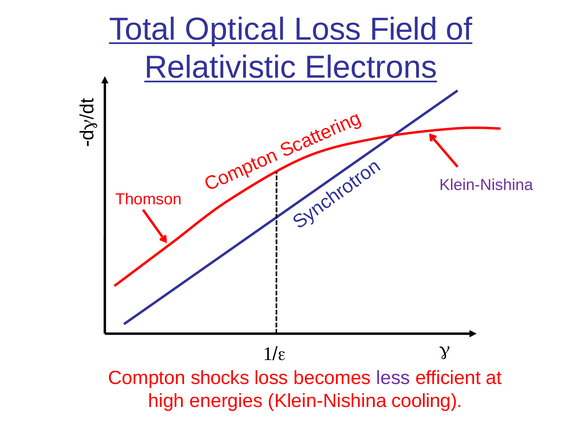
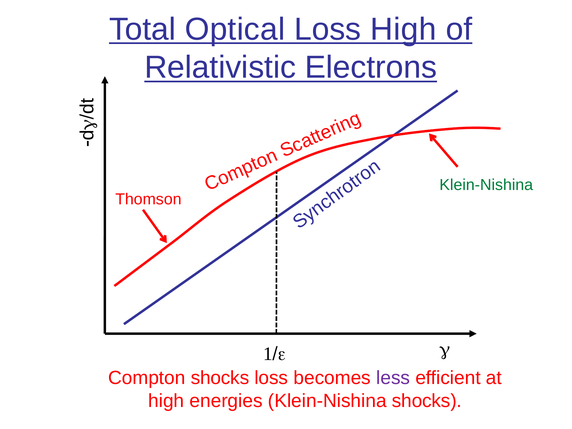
Loss Field: Field -> High (403, 29)
Klein-Nishina colour: purple -> green (486, 185)
Klein-Nishina cooling: cooling -> shocks (427, 401)
